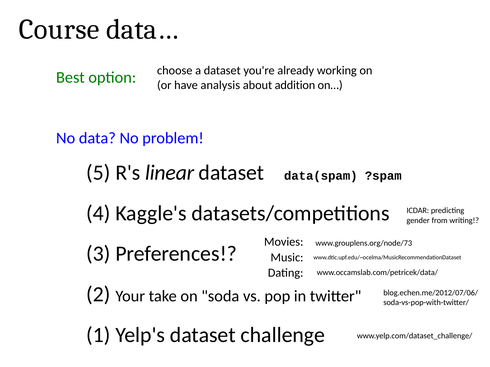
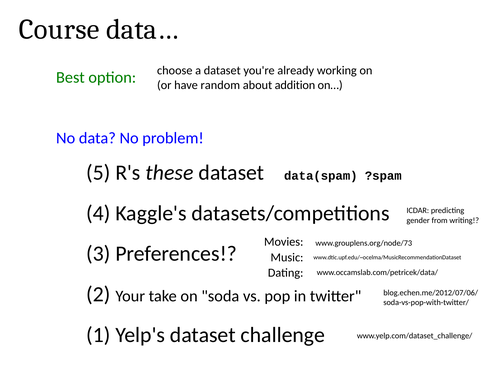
analysis: analysis -> random (220, 85)
linear: linear -> these (170, 173)
